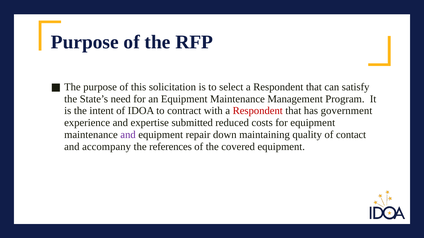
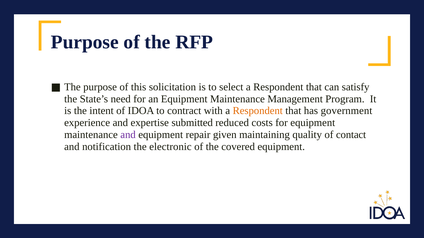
Respondent colour: red -> orange (258, 111)
down: down -> given (225, 135)
accompany: accompany -> notification (107, 147)
references: references -> electronic (170, 147)
